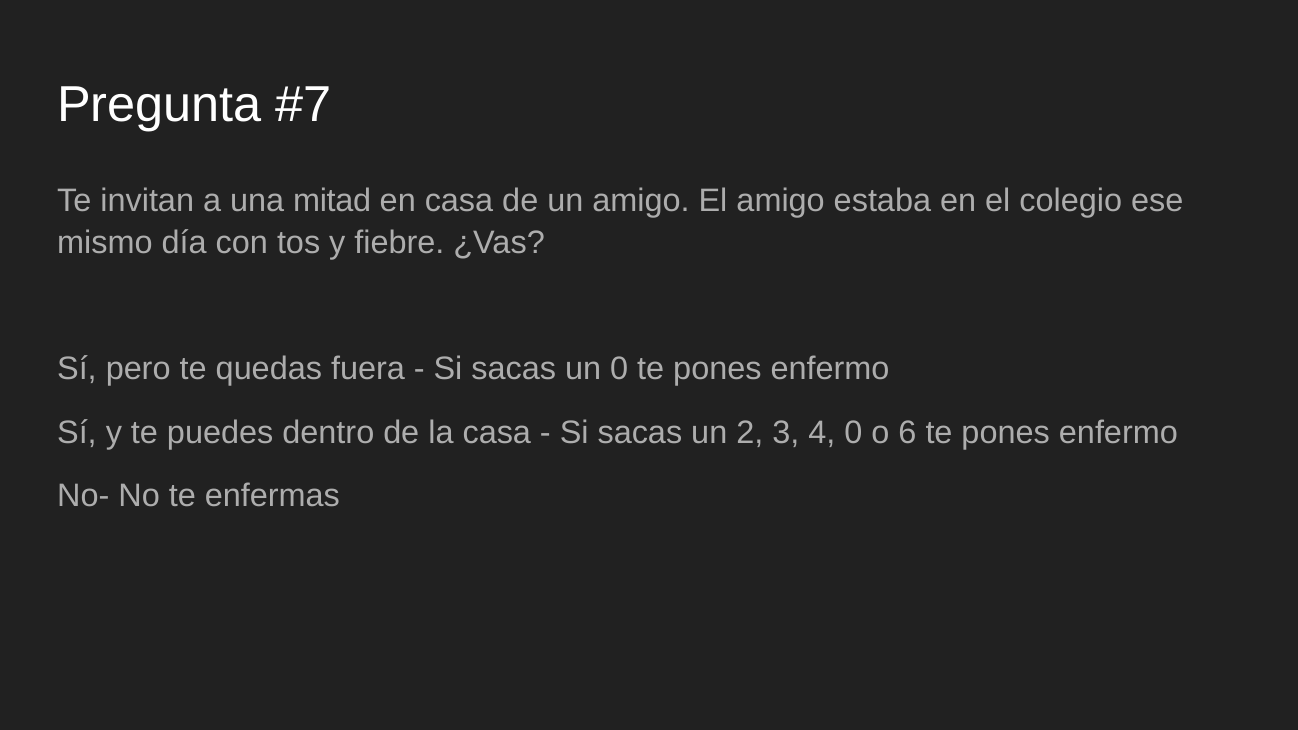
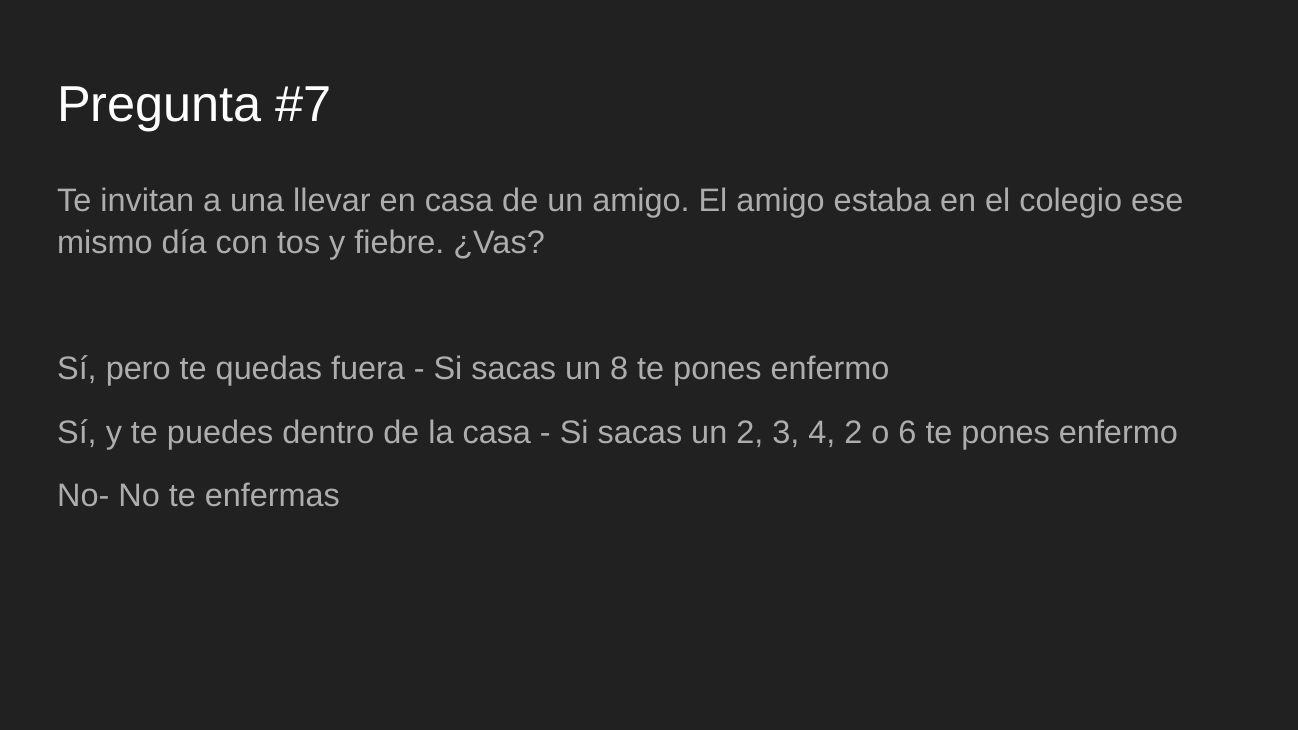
mitad: mitad -> llevar (332, 201)
un 0: 0 -> 8 (619, 369)
4 0: 0 -> 2 (853, 433)
